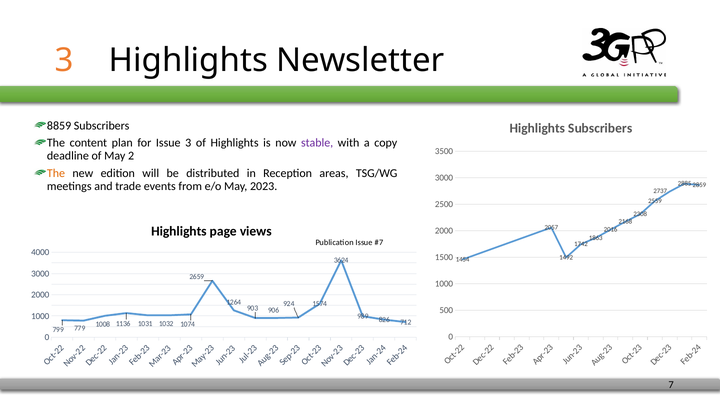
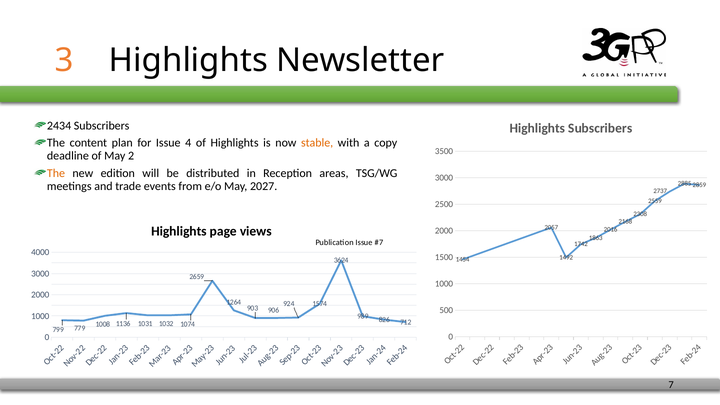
8859: 8859 -> 2434 (59, 126)
Issue 3: 3 -> 4 (188, 143)
stable colour: purple -> orange (317, 143)
2023: 2023 -> 2027 (264, 186)
